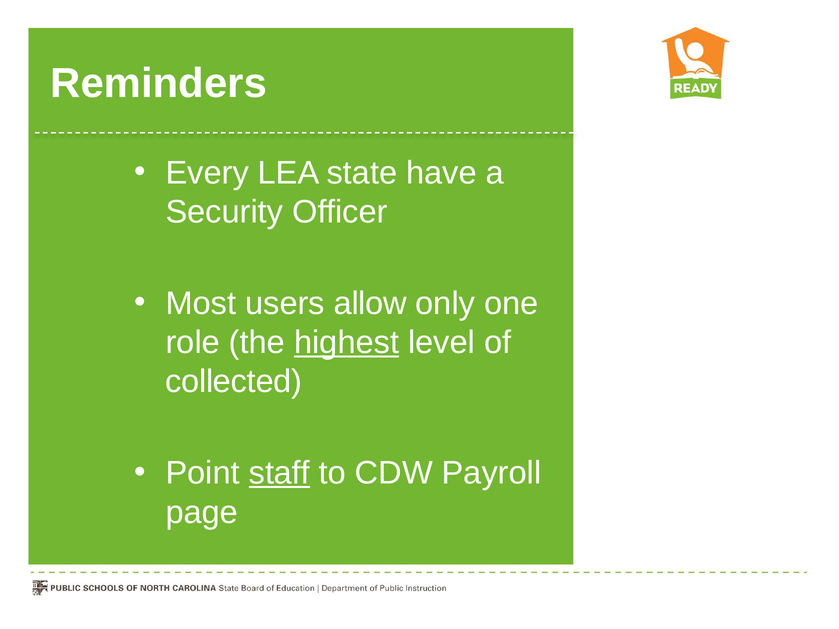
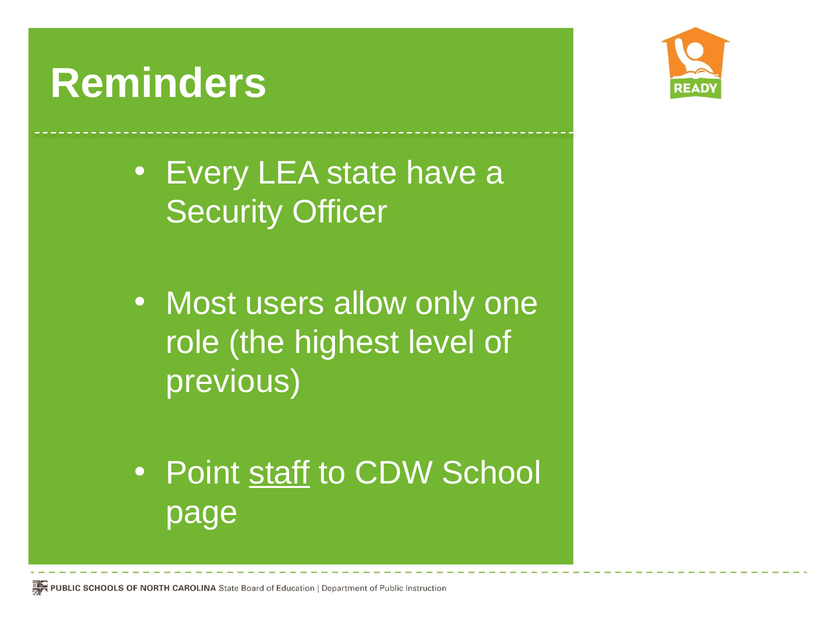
highest underline: present -> none (347, 343)
collected: collected -> previous (233, 382)
Payroll: Payroll -> School (492, 473)
